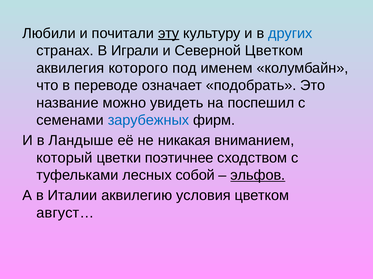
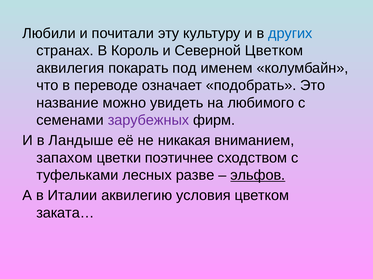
эту underline: present -> none (169, 33)
Играли: Играли -> Король (135, 51)
которого: которого -> покарать (138, 68)
поспешил: поспешил -> любимого (261, 103)
зарубежных colour: blue -> purple (148, 120)
который: который -> запахом (65, 158)
собой: собой -> разве (195, 176)
август…: август… -> заката… (65, 213)
